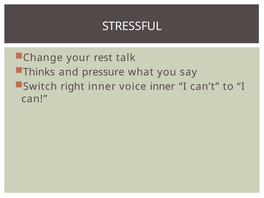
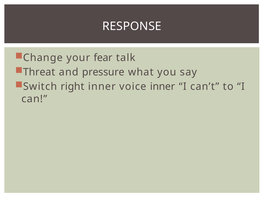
STRESSFUL: STRESSFUL -> RESPONSE (132, 26)
rest: rest -> fear (103, 58)
Thinks: Thinks -> Threat (39, 72)
